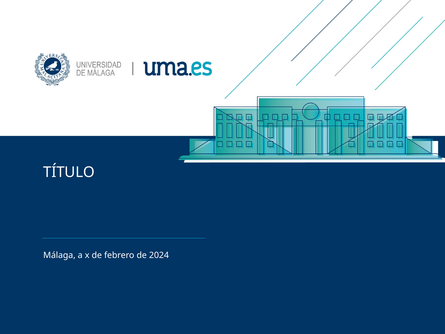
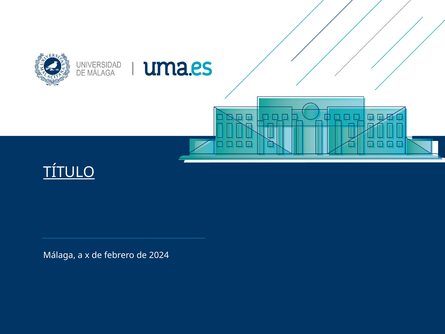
TÍTULO underline: none -> present (69, 172)
